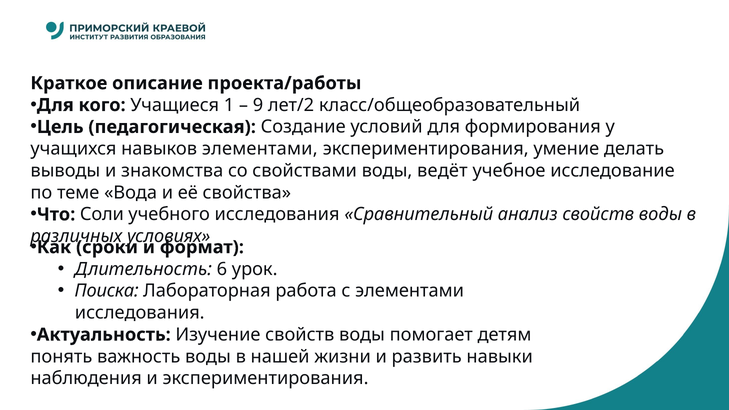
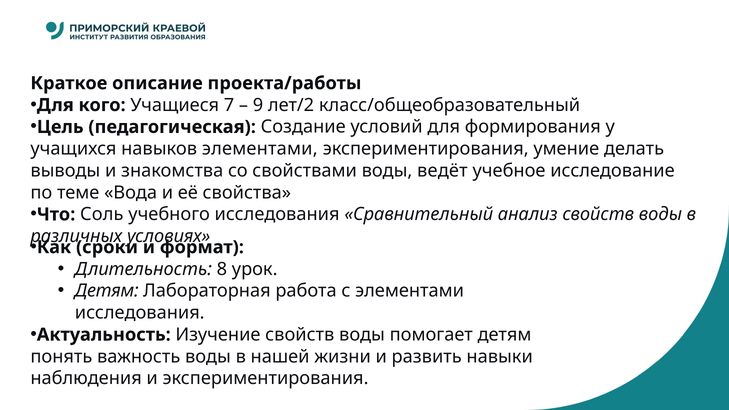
1: 1 -> 7 (229, 105)
Соли: Соли -> Соль (102, 214)
6: 6 -> 8 (222, 269)
Поиска: Поиска -> Детям (107, 291)
